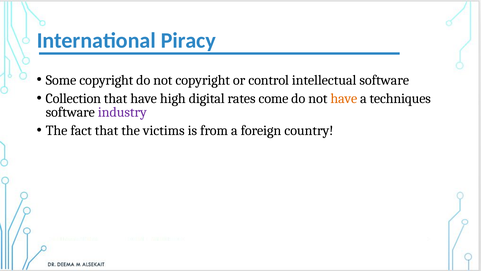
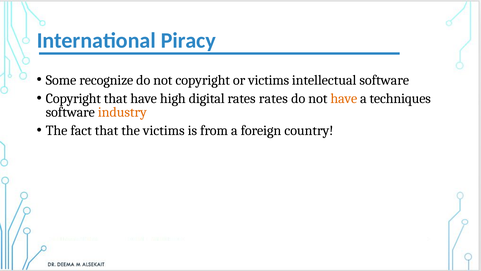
Some copyright: copyright -> recognize (106, 80)
or control: control -> victims (269, 80)
Collection: Collection -> Copyright (73, 98)
rates come: come -> rates (273, 98)
industry colour: purple -> orange (122, 112)
